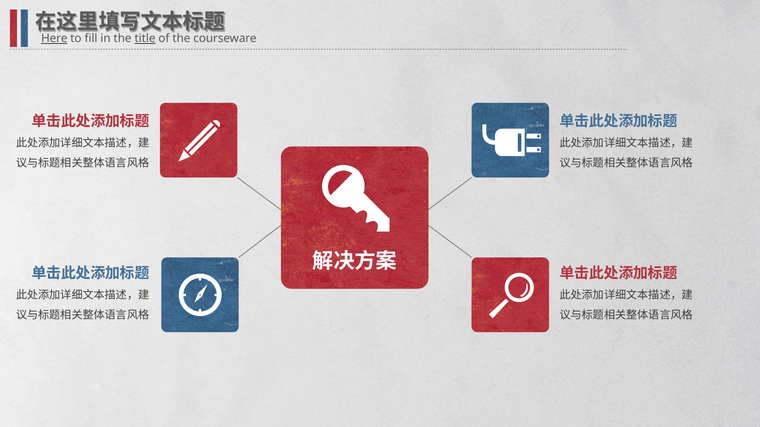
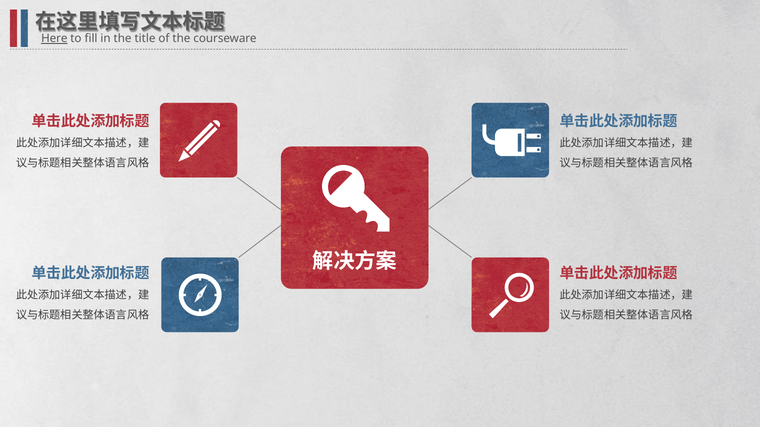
title underline: present -> none (145, 39)
